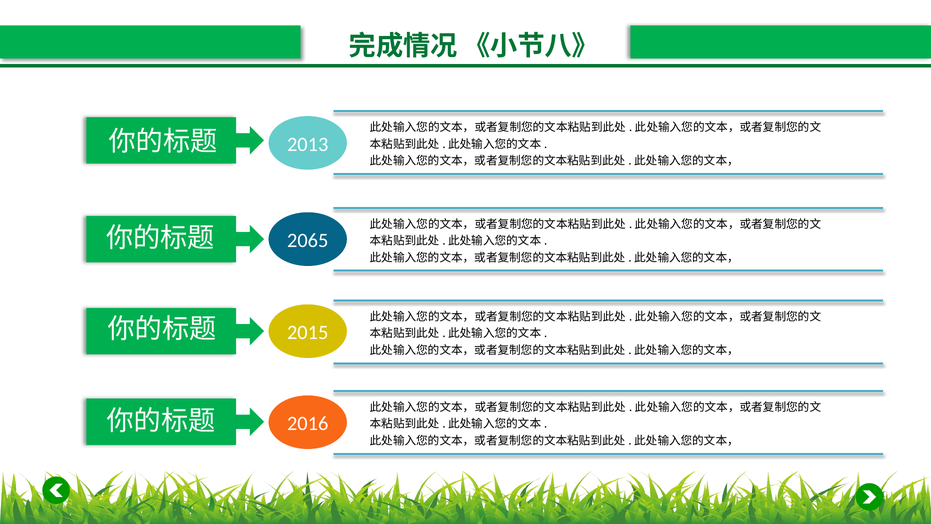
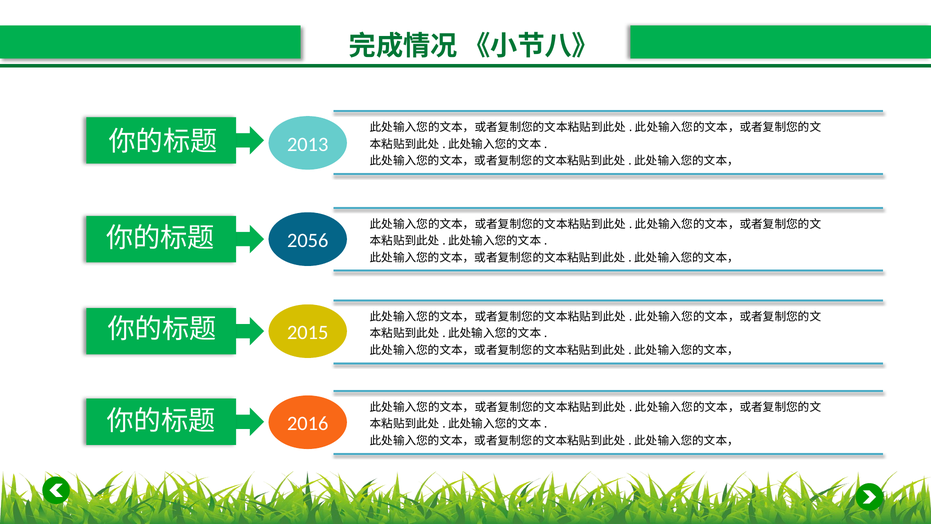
2065: 2065 -> 2056 (308, 240)
